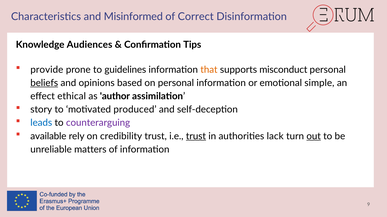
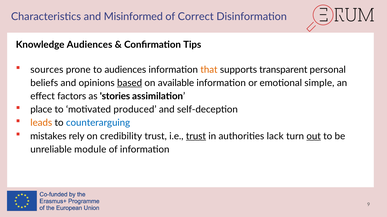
provide: provide -> sources (47, 70)
to guidelines: guidelines -> audiences (125, 70)
misconduct: misconduct -> transparent (283, 70)
beliefs underline: present -> none (44, 83)
based underline: none -> present (130, 83)
on personal: personal -> available (176, 83)
ethical: ethical -> factors (72, 97)
author: author -> stories (115, 97)
story: story -> place (41, 110)
leads colour: blue -> orange (41, 123)
counterarguing colour: purple -> blue (98, 123)
available: available -> mistakes (48, 137)
matters: matters -> module (90, 150)
